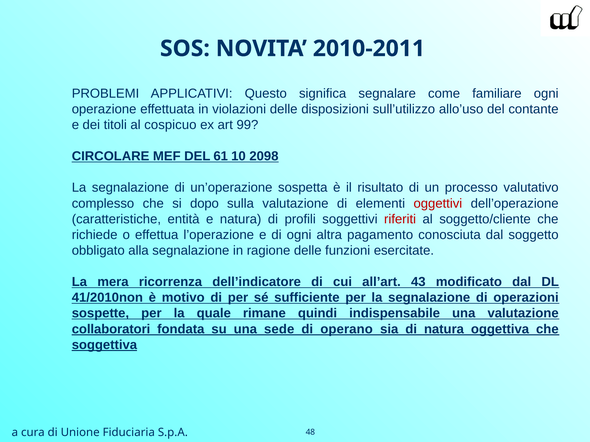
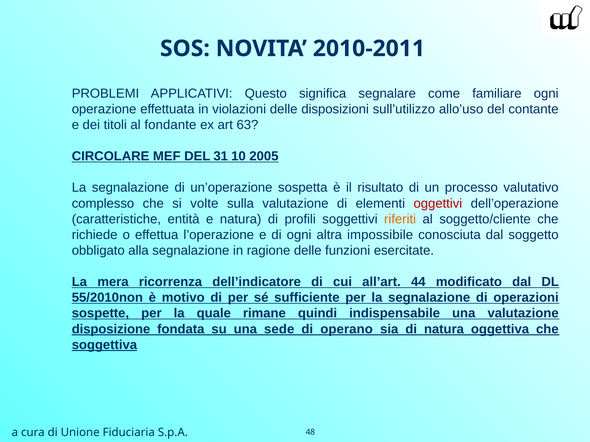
cospicuo: cospicuo -> fondante (170, 125)
99: 99 -> 63 (247, 125)
61: 61 -> 31 (221, 156)
2098: 2098 -> 2005 (264, 156)
dopo: dopo -> volte (204, 204)
riferiti colour: red -> orange (400, 219)
pagamento: pagamento -> impossibile (380, 235)
43: 43 -> 44 (418, 282)
41/2010non: 41/2010non -> 55/2010non (107, 298)
collaboratori: collaboratori -> disposizione (111, 329)
